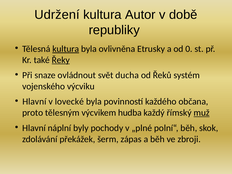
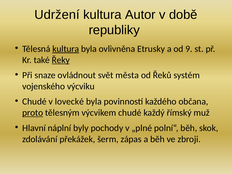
0: 0 -> 9 (189, 49)
ducha: ducha -> města (127, 75)
Hlavní: Hlavní -> Chudé (34, 102)
proto underline: none -> present (33, 113)
výcvikem hudba: hudba -> chudé (130, 113)
muž underline: present -> none (202, 113)
